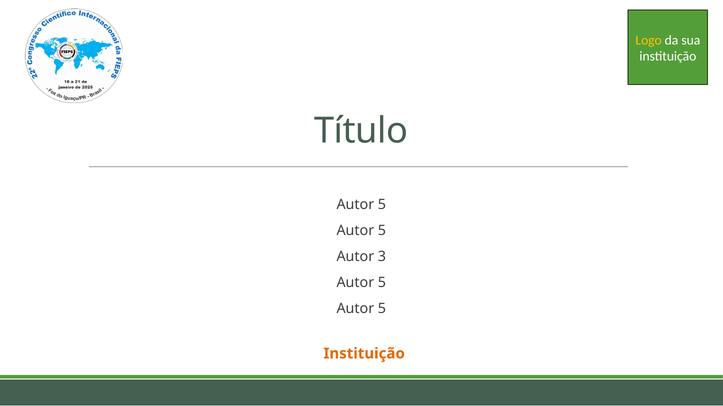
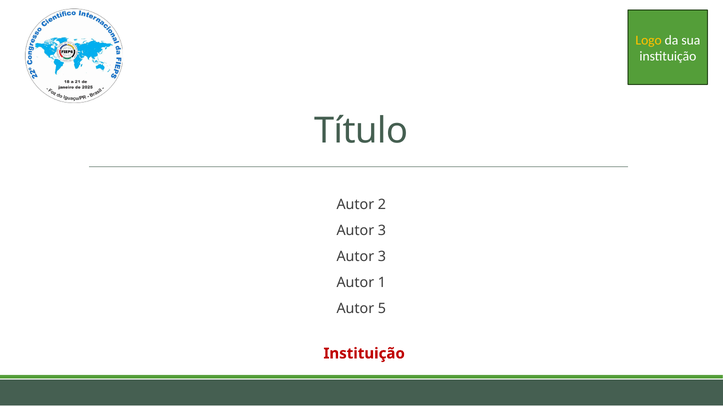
5: 5 -> 2 (382, 205)
5: 5 -> 3 (382, 231)
5: 5 -> 1 (382, 283)
Instituição colour: orange -> red (364, 354)
